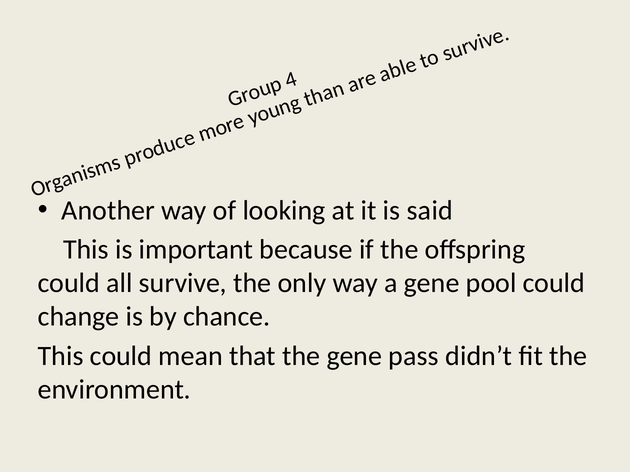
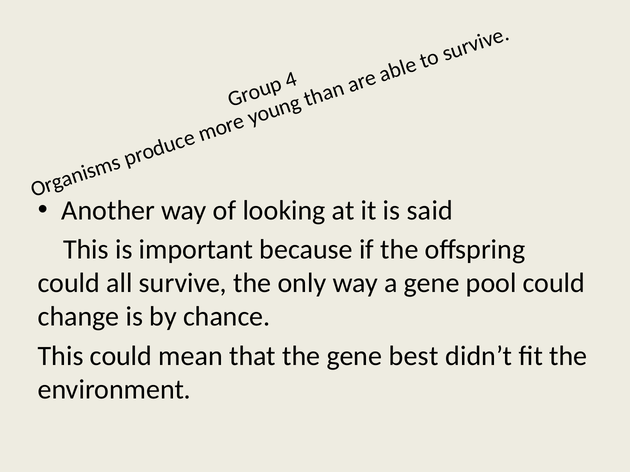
pass: pass -> best (414, 356)
